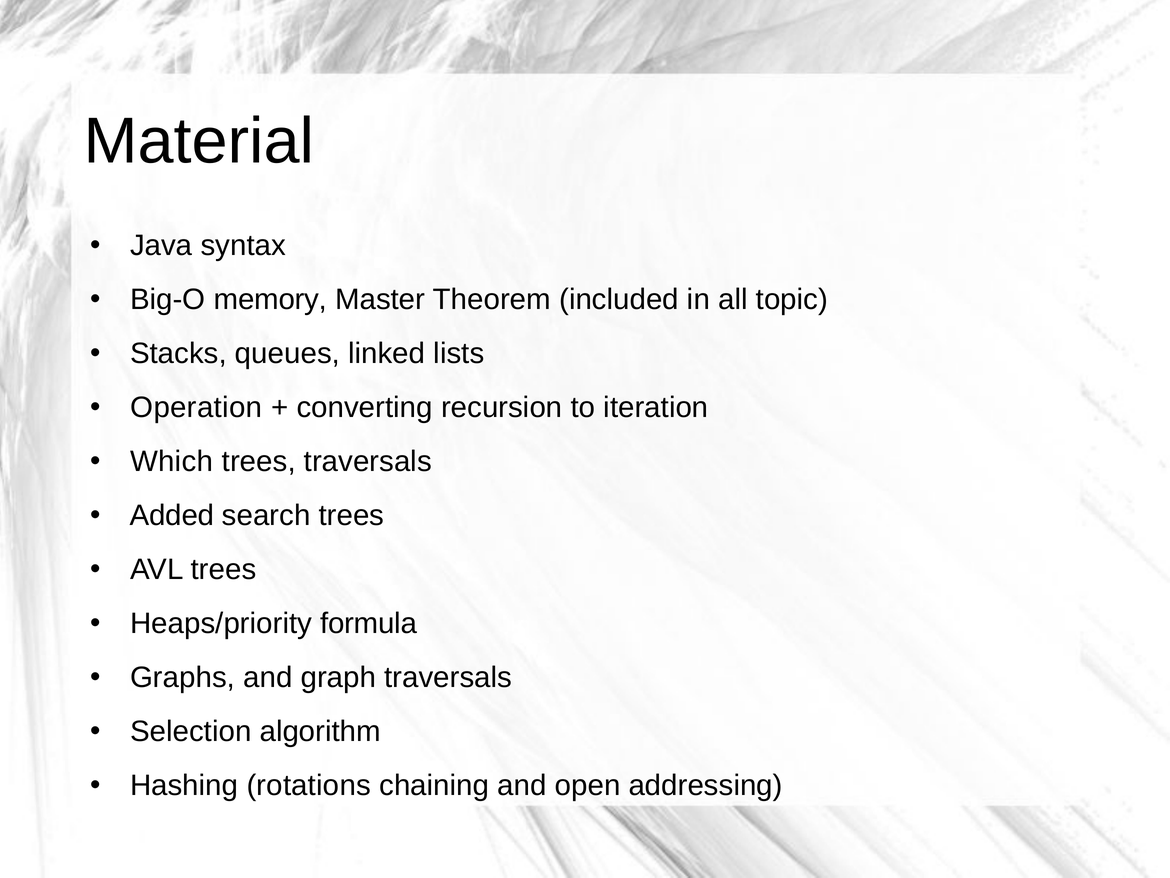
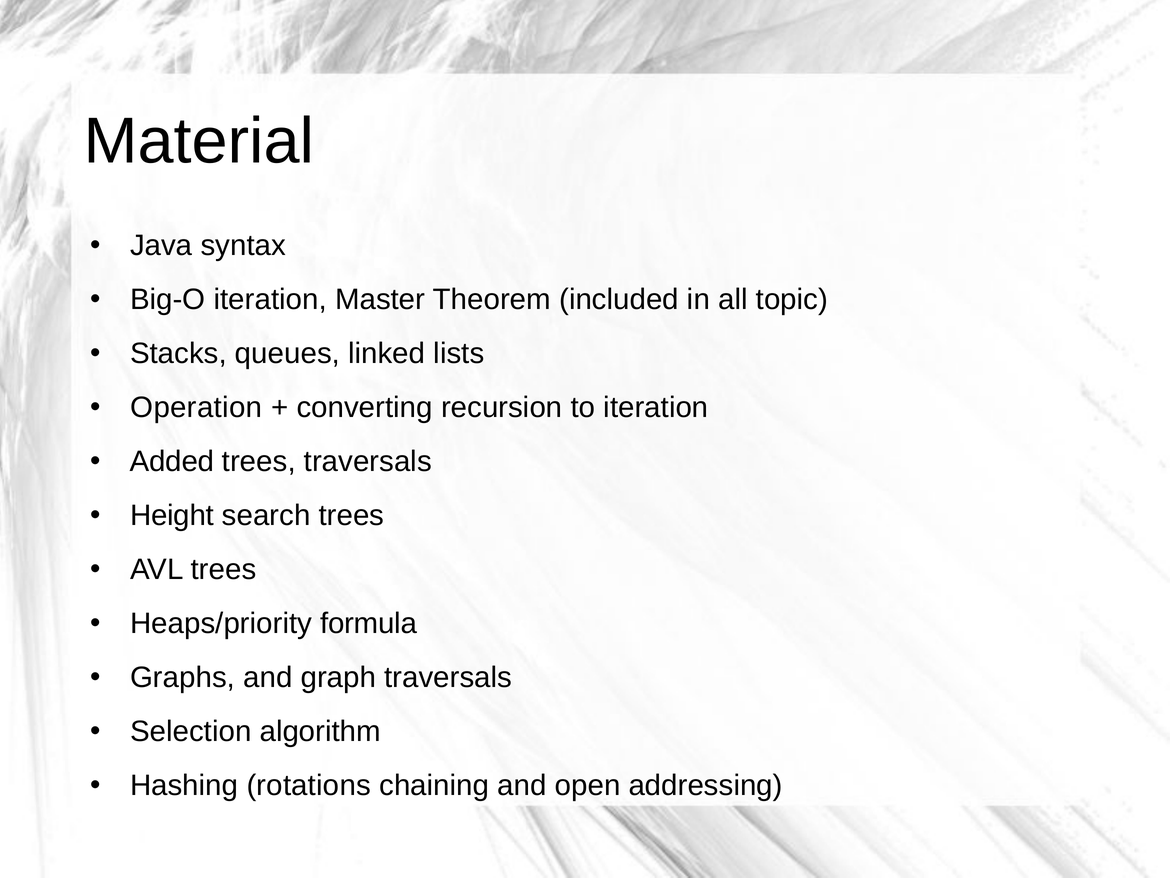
Big-O memory: memory -> iteration (270, 299)
Which: Which -> Added (172, 461)
Added: Added -> Height (172, 515)
